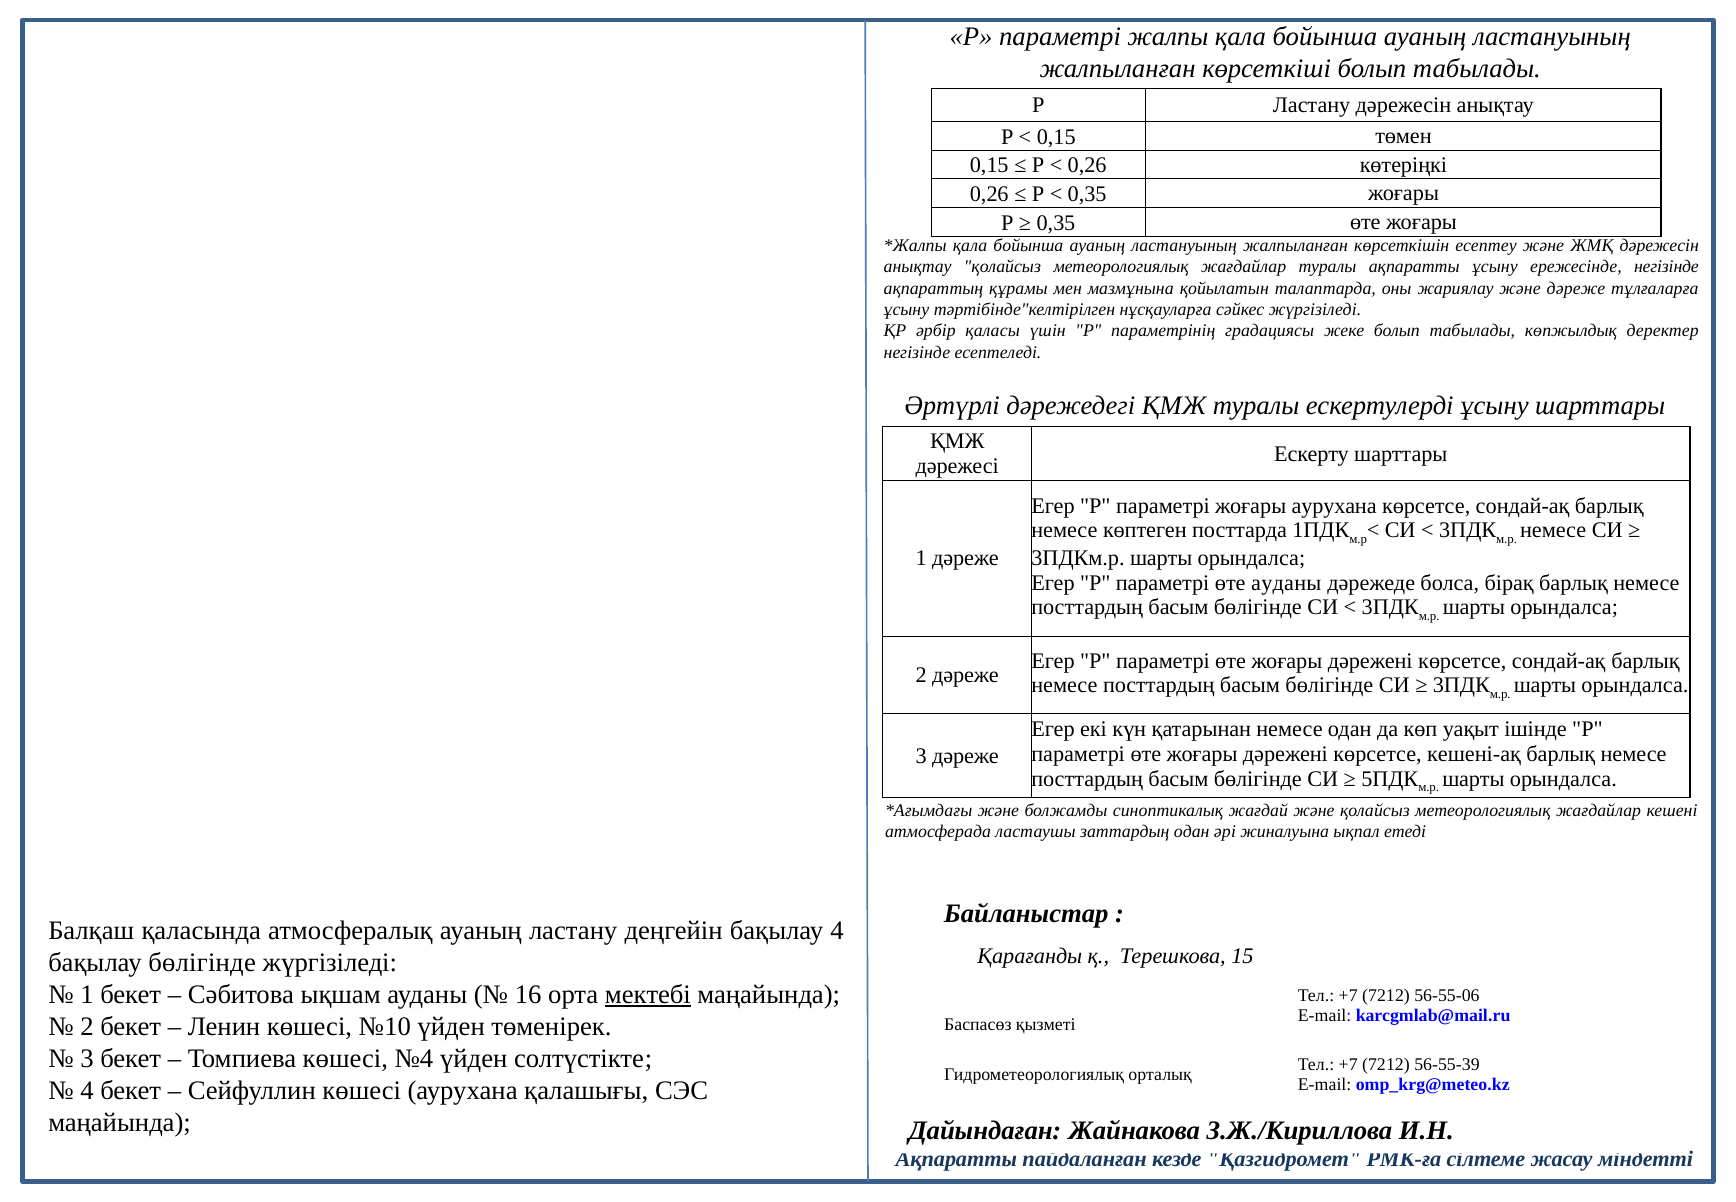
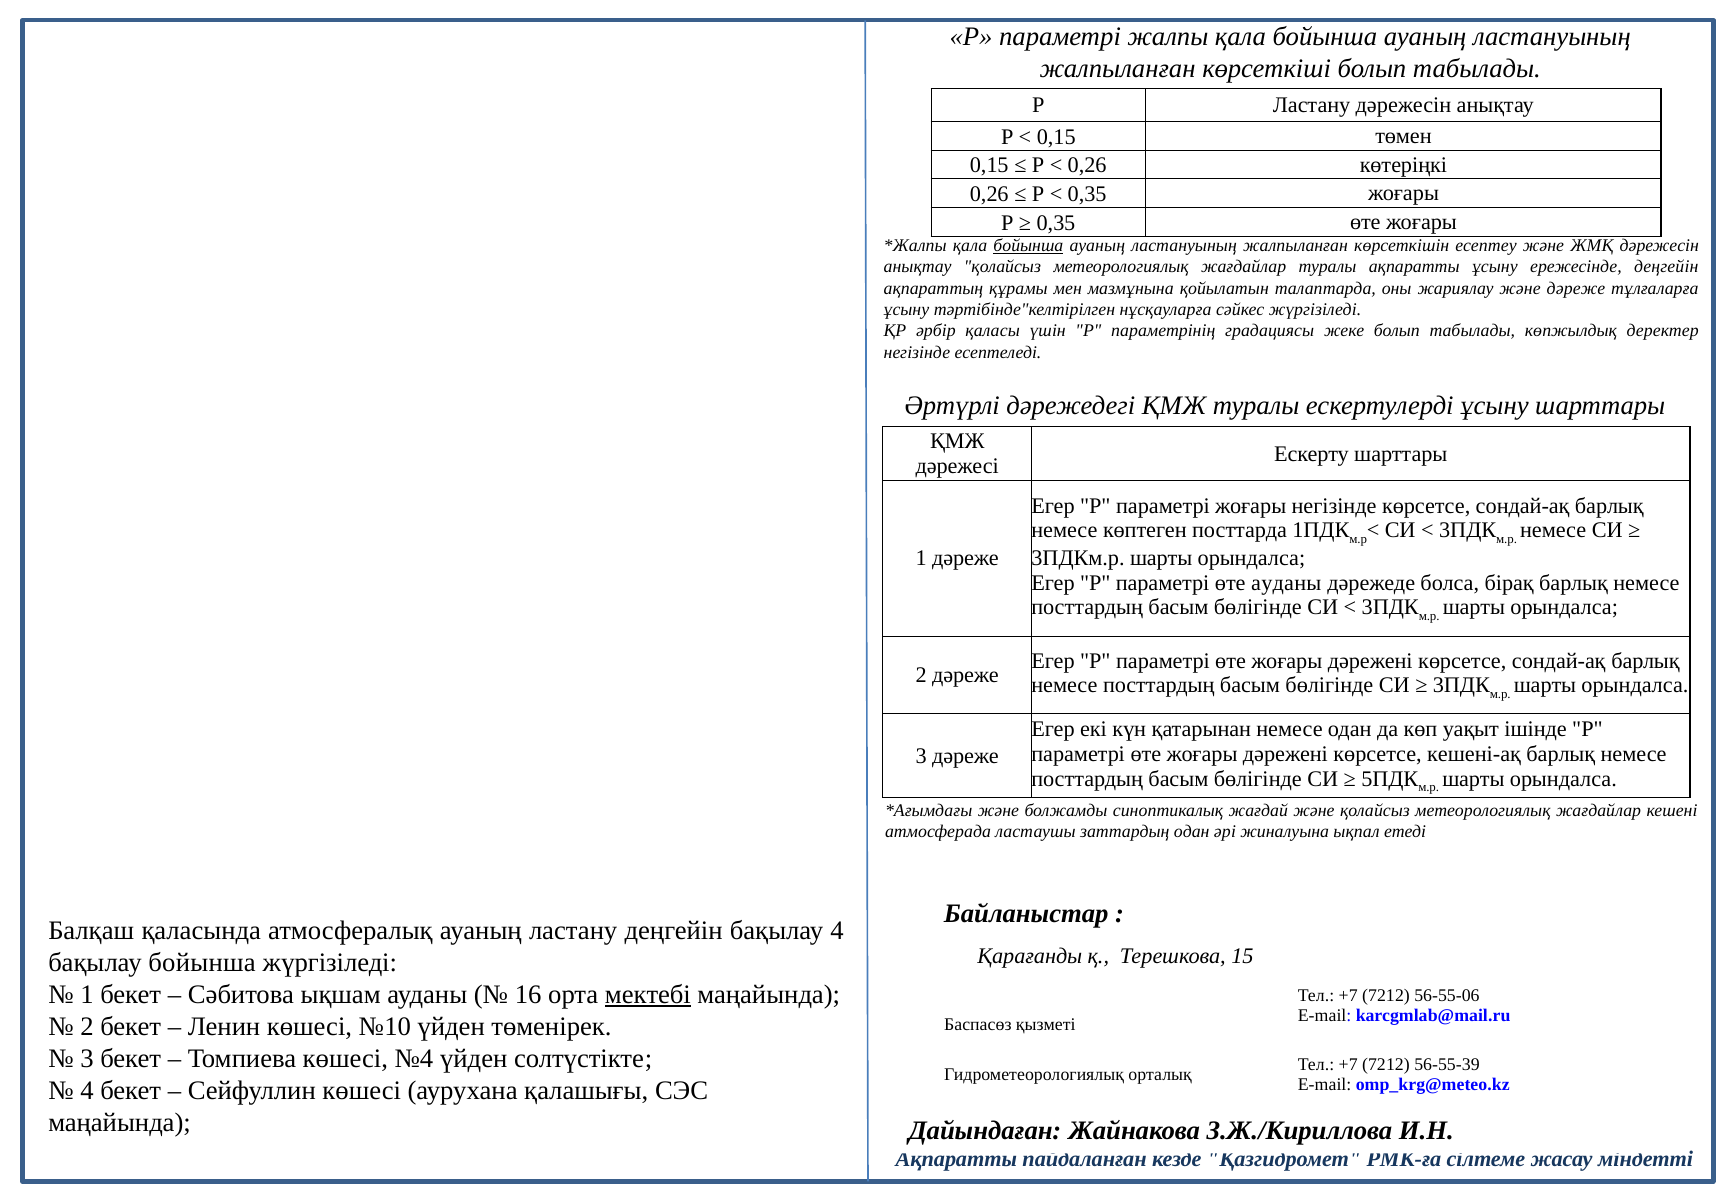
бойынша underline: none -> present (1028, 245)
ережесінде негізінде: негізінде -> деңгейін (1666, 267)
жоғары аурухана: аурухана -> негізінде (1334, 506)
бақылау бөлігінде: бөлігінде -> бойынша (202, 963)
